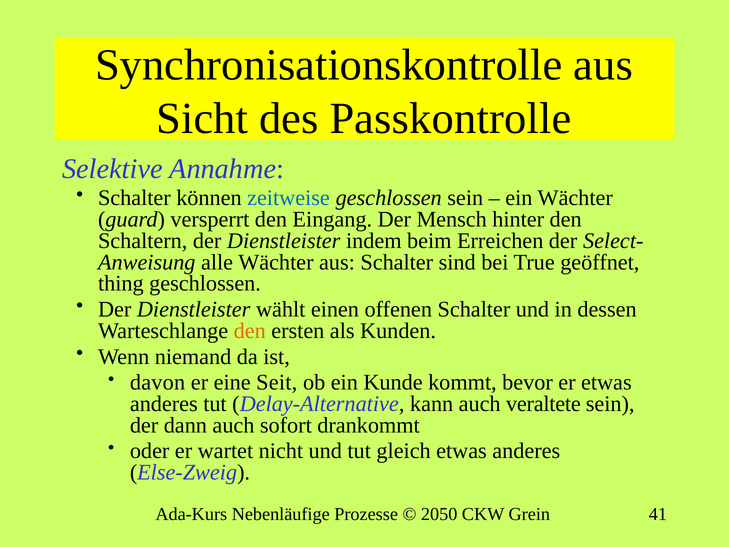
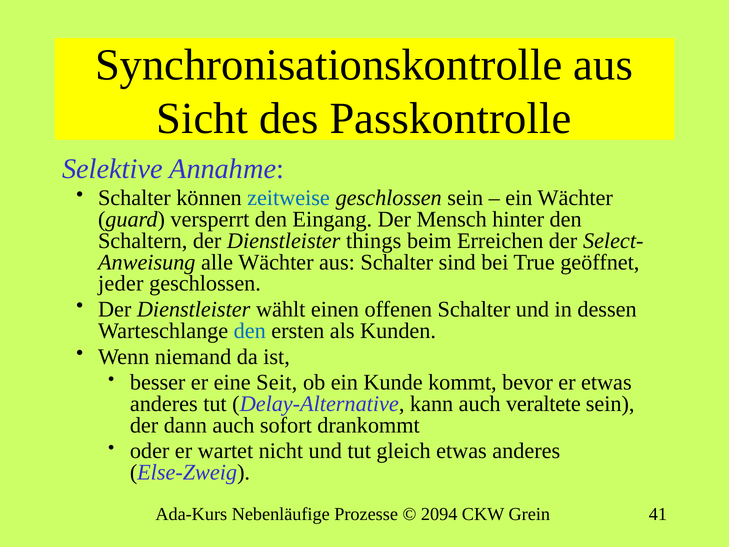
indem: indem -> things (374, 241)
thing: thing -> jeder (121, 283)
den colour: orange -> blue (250, 331)
davon: davon -> besser (158, 382)
2050: 2050 -> 2094 (439, 514)
